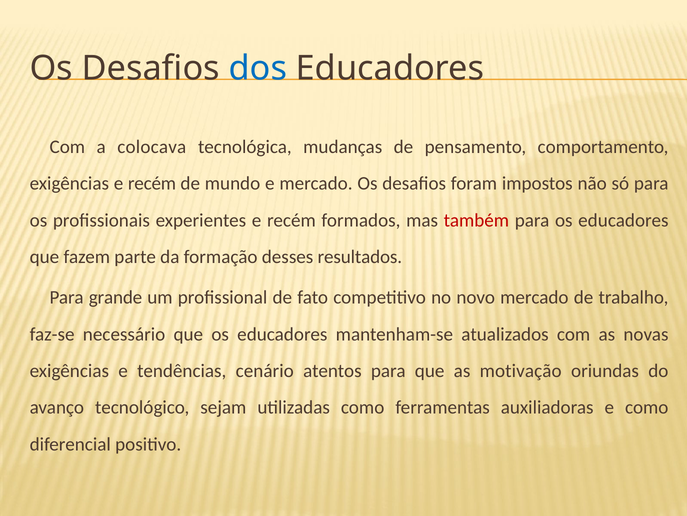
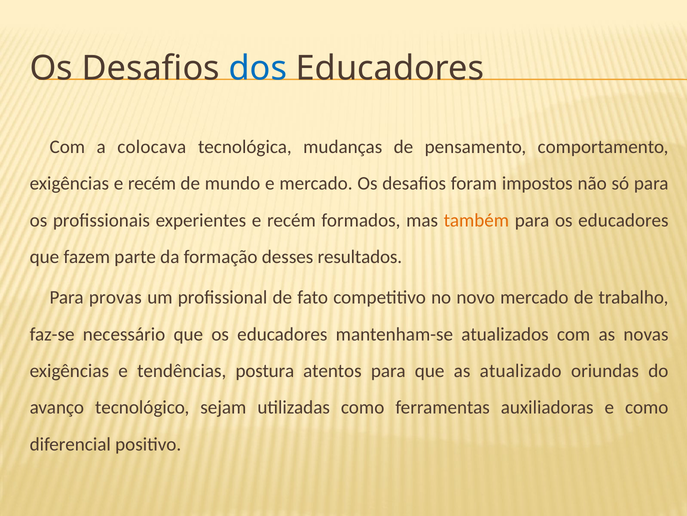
também colour: red -> orange (476, 220)
grande: grande -> provas (115, 297)
cenário: cenário -> postura (265, 370)
motivação: motivação -> atualizado (521, 370)
